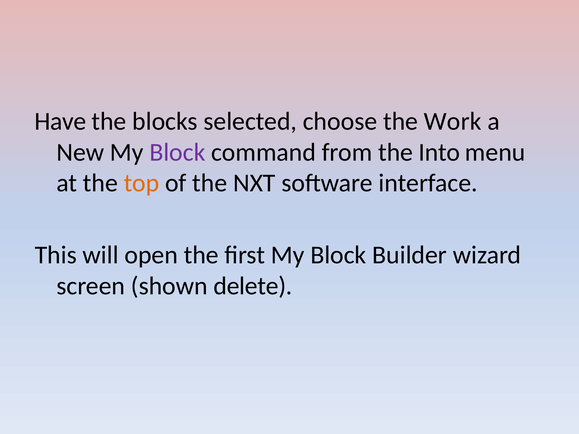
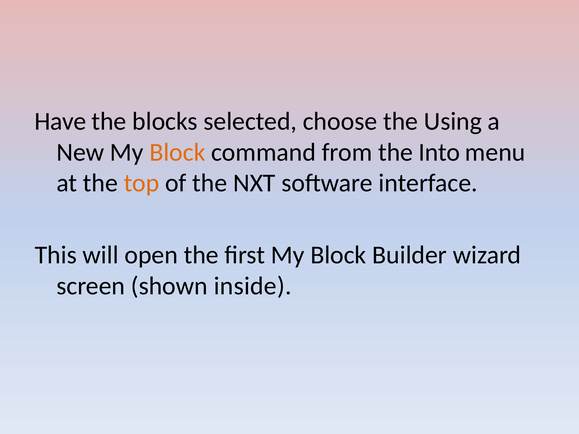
Work: Work -> Using (453, 121)
Block colour: purple -> orange (177, 152)
delete: delete -> inside (253, 286)
